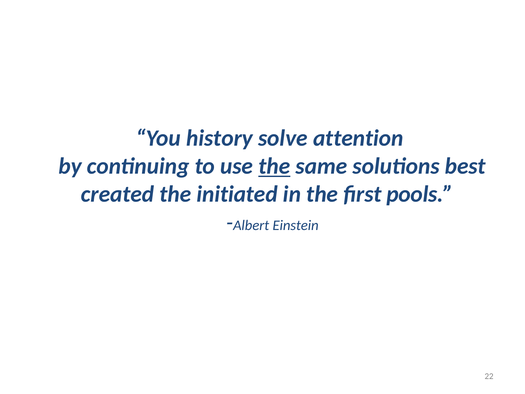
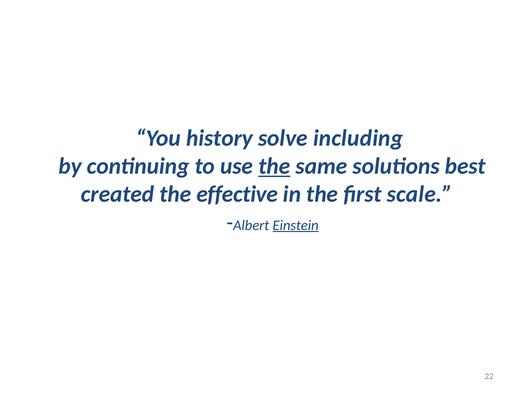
attention: attention -> including (358, 138)
initiated: initiated -> effective (237, 194)
pools: pools -> scale (420, 194)
Einstein underline: none -> present (296, 225)
